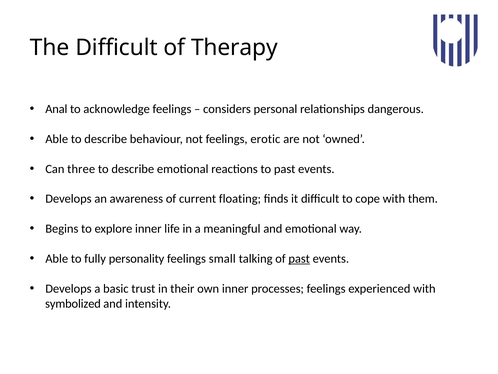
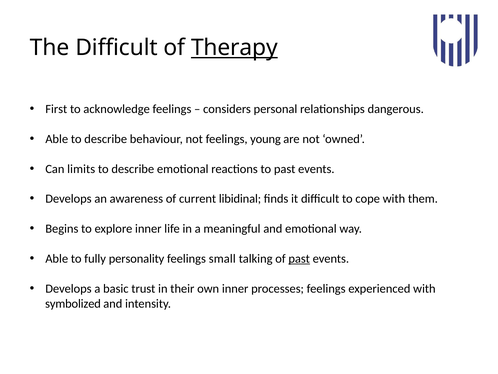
Therapy underline: none -> present (234, 48)
Anal: Anal -> First (56, 109)
erotic: erotic -> young (265, 139)
three: three -> limits (81, 169)
floating: floating -> libidinal (240, 199)
